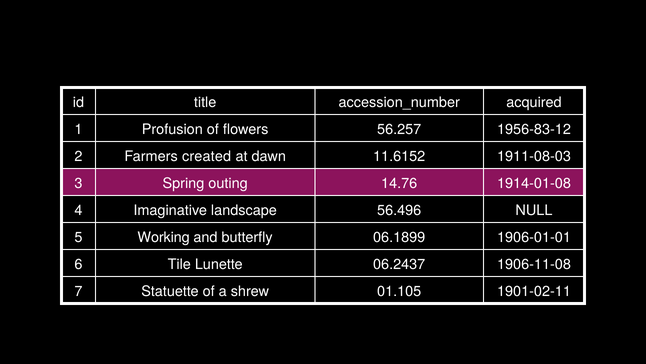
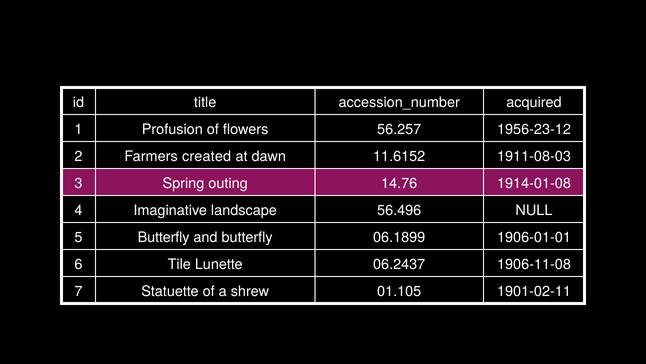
1956-83-12: 1956-83-12 -> 1956-23-12 (534, 129)
5 Working: Working -> Butterfly (164, 237)
